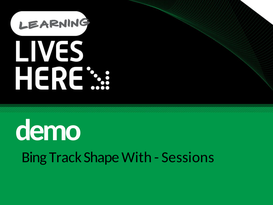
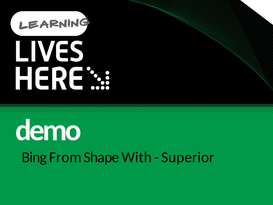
Track: Track -> From (65, 157)
Sessions: Sessions -> Superior (188, 157)
